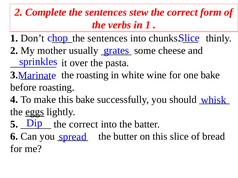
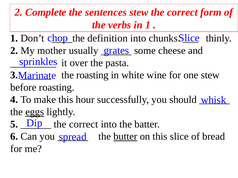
sentences: sentences -> definition (108, 38)
one bake: bake -> stew (210, 75)
this bake: bake -> hour (85, 100)
butter underline: none -> present (125, 137)
